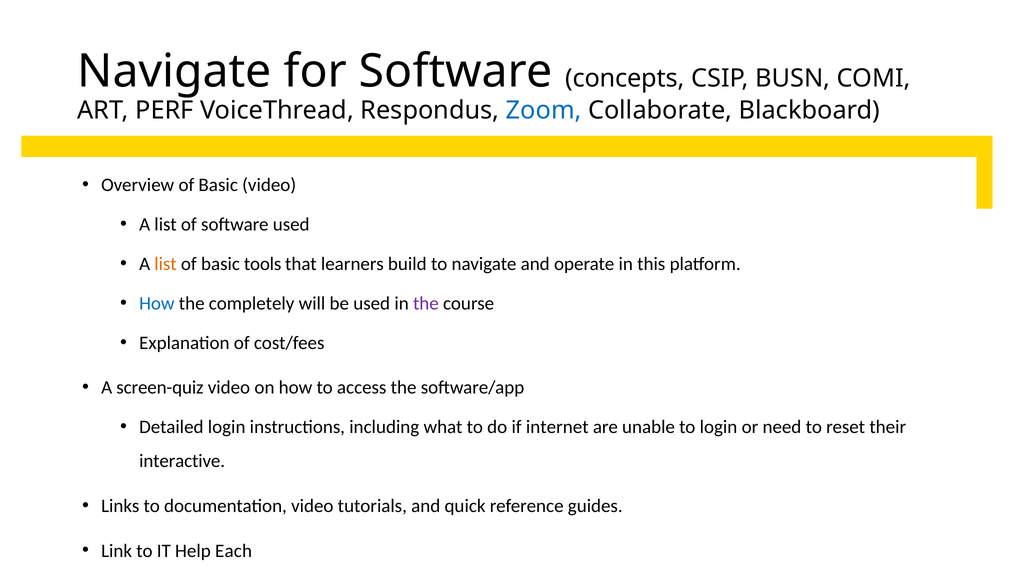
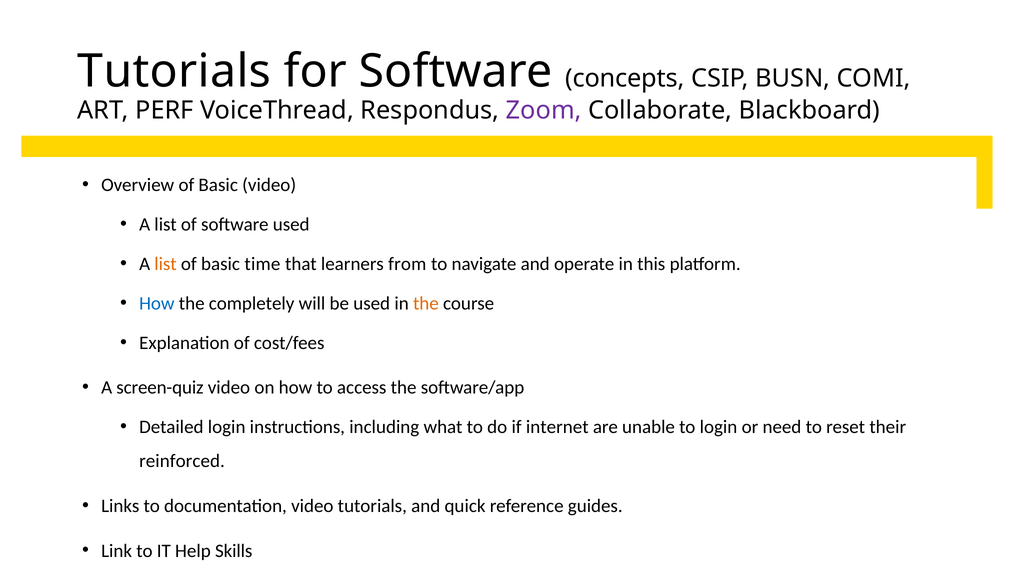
Navigate: Navigate -> Tutorials (174, 71)
Zoom colour: blue -> purple (544, 110)
tools: tools -> time (262, 264)
build: build -> from (407, 264)
the colour: purple -> orange (426, 304)
interactive: interactive -> reinforced (182, 462)
Each: Each -> Skills (234, 551)
